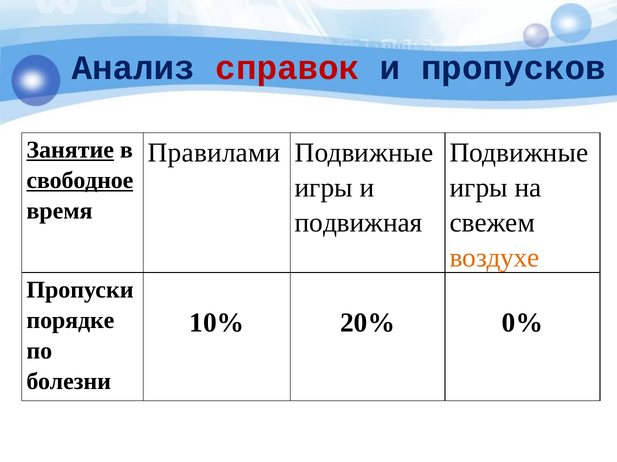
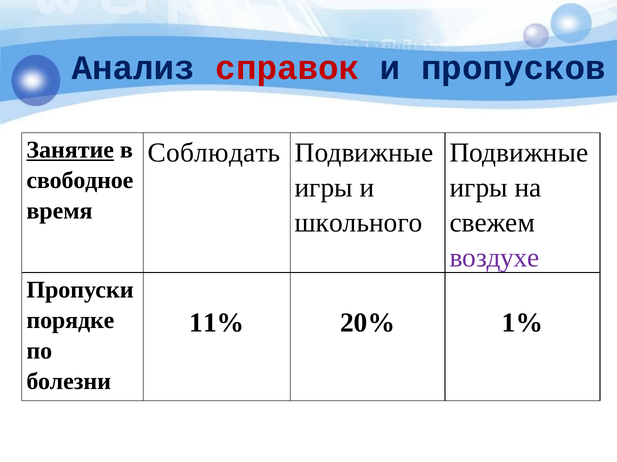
Правилами: Правилами -> Соблюдать (214, 153)
свободное underline: present -> none (80, 181)
подвижная: подвижная -> школьного (359, 223)
воздухе colour: orange -> purple (495, 258)
10%: 10% -> 11% (217, 323)
0%: 0% -> 1% (523, 323)
